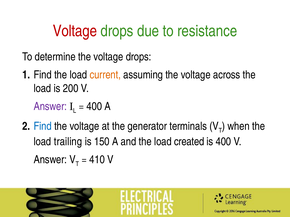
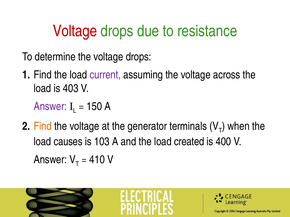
current colour: orange -> purple (105, 75)
200: 200 -> 403 (71, 89)
400: 400 -> 150 (94, 107)
Find colour: blue -> orange (43, 126)
trailing: trailing -> causes (68, 142)
150: 150 -> 103 (102, 142)
